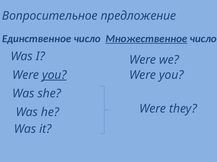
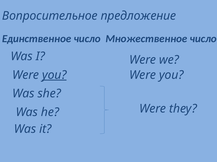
Множественное underline: present -> none (146, 39)
